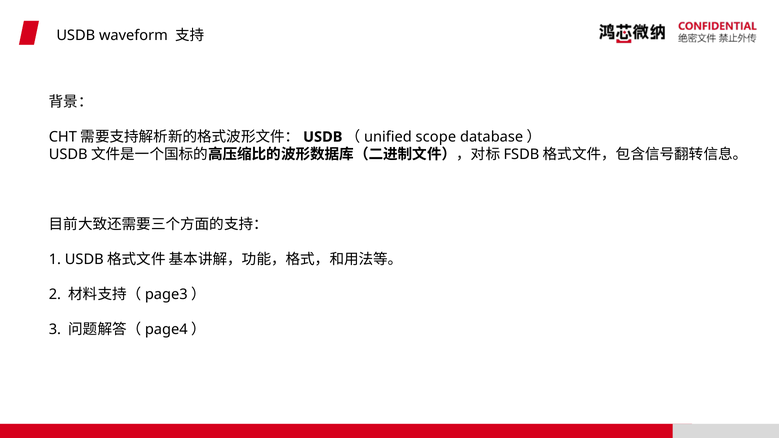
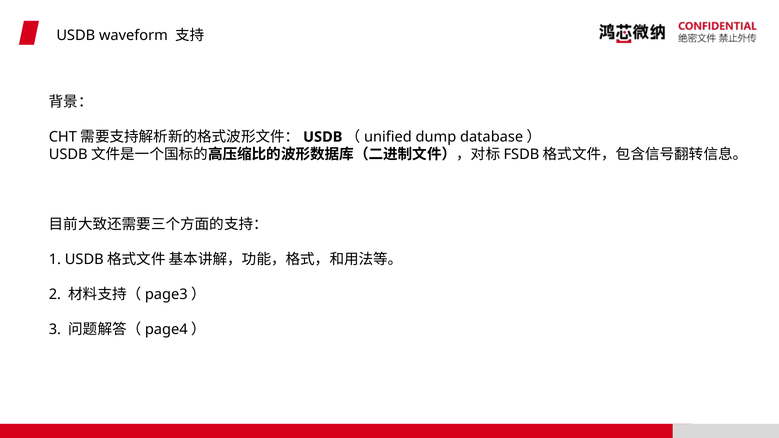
scope: scope -> dump (436, 137)
